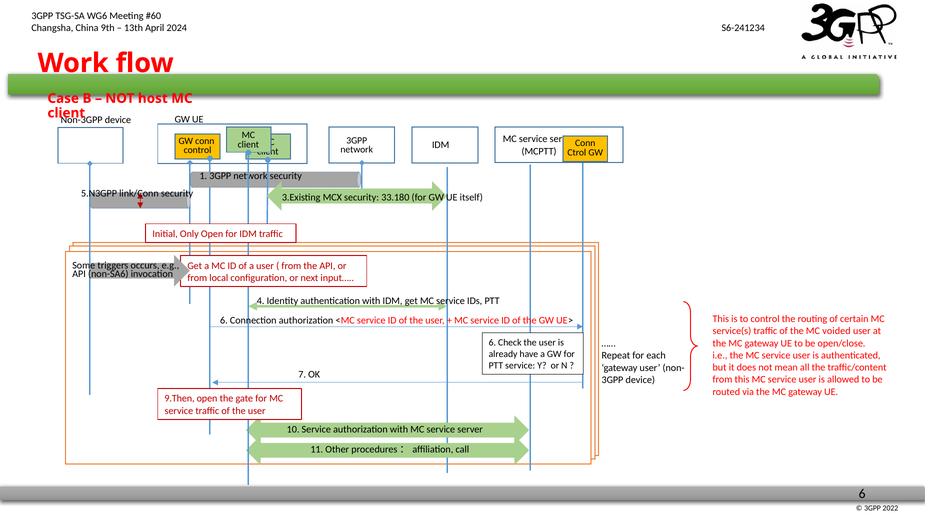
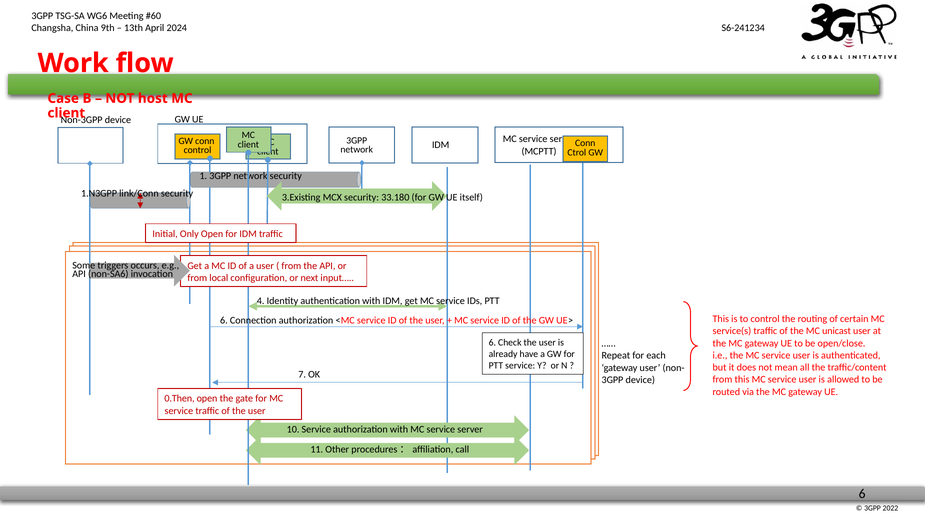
5.N3GPP: 5.N3GPP -> 1.N3GPP (99, 194)
voided: voided -> unicast (837, 331)
9.Then: 9.Then -> 0.Then (180, 399)
